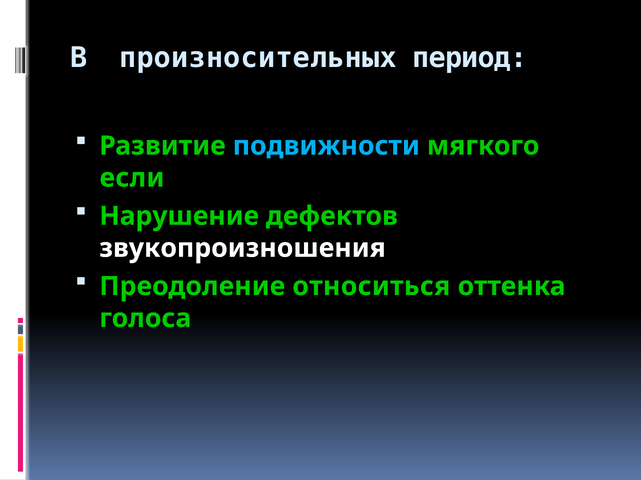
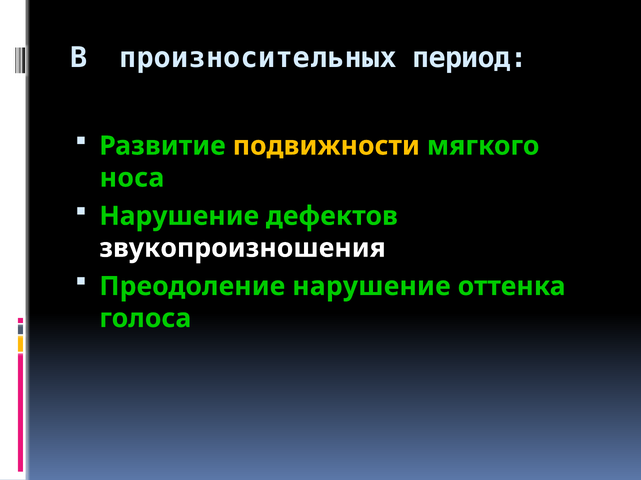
подвижности colour: light blue -> yellow (326, 146)
если: если -> носа (132, 178)
Преодоление относиться: относиться -> нарушение (371, 287)
